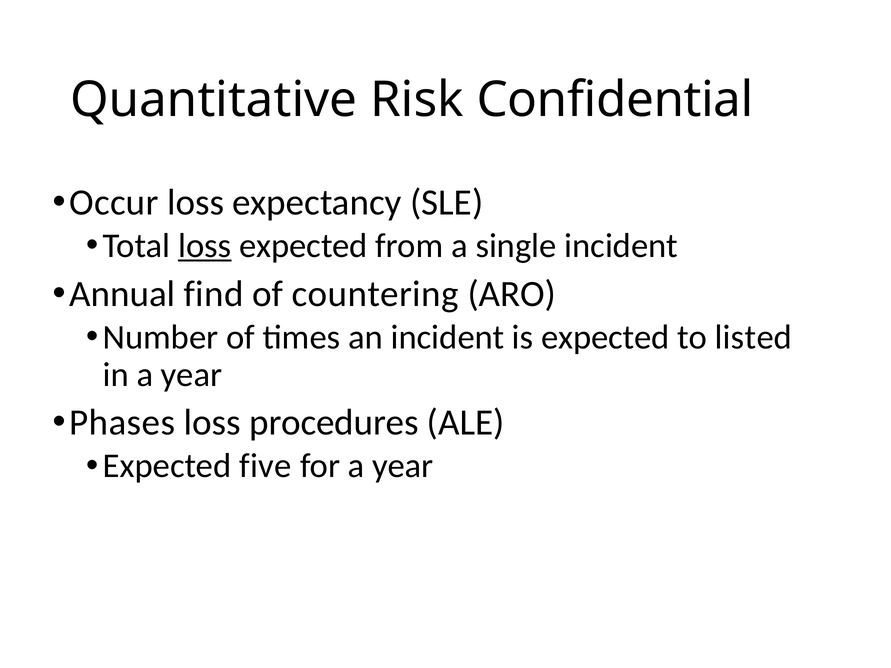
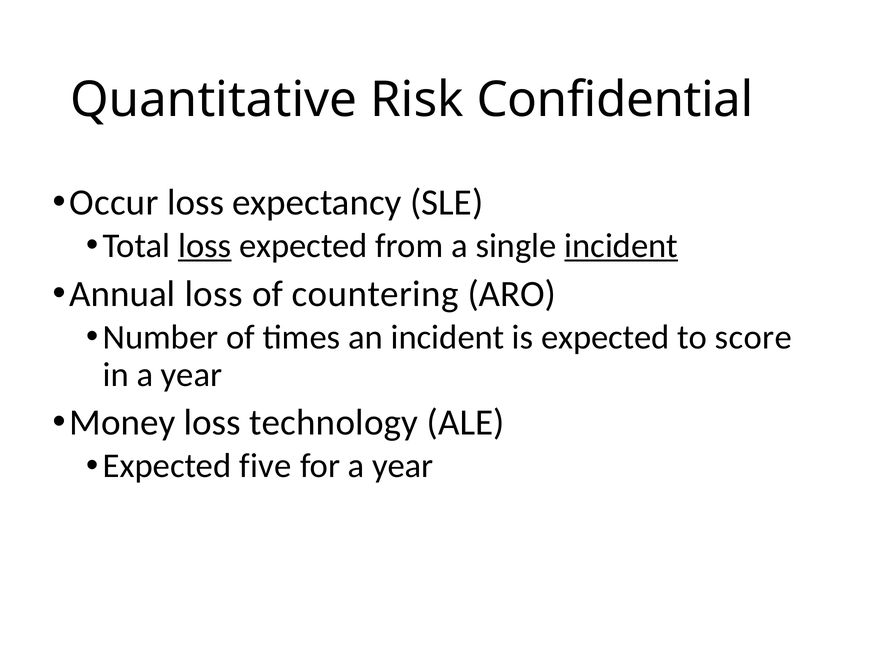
incident underline: none -> present (621, 246)
Annual find: find -> loss (214, 294)
listed: listed -> score (753, 337)
Phases: Phases -> Money (122, 423)
procedures: procedures -> technology (334, 423)
